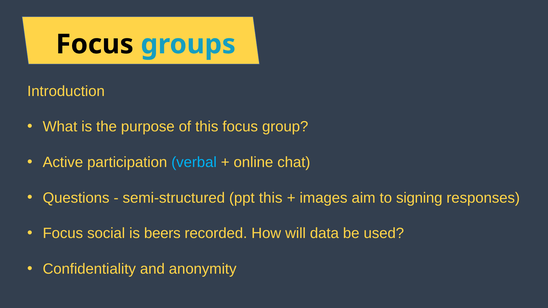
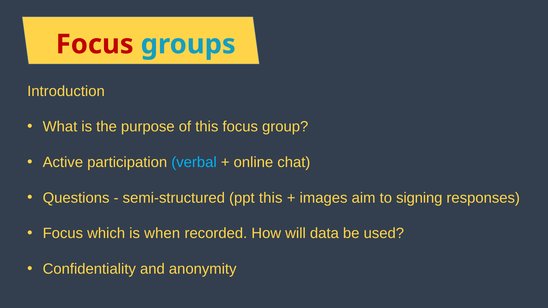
Focus colour: black -> red (95, 44)
social: social -> which (106, 234)
beers: beers -> when (162, 234)
